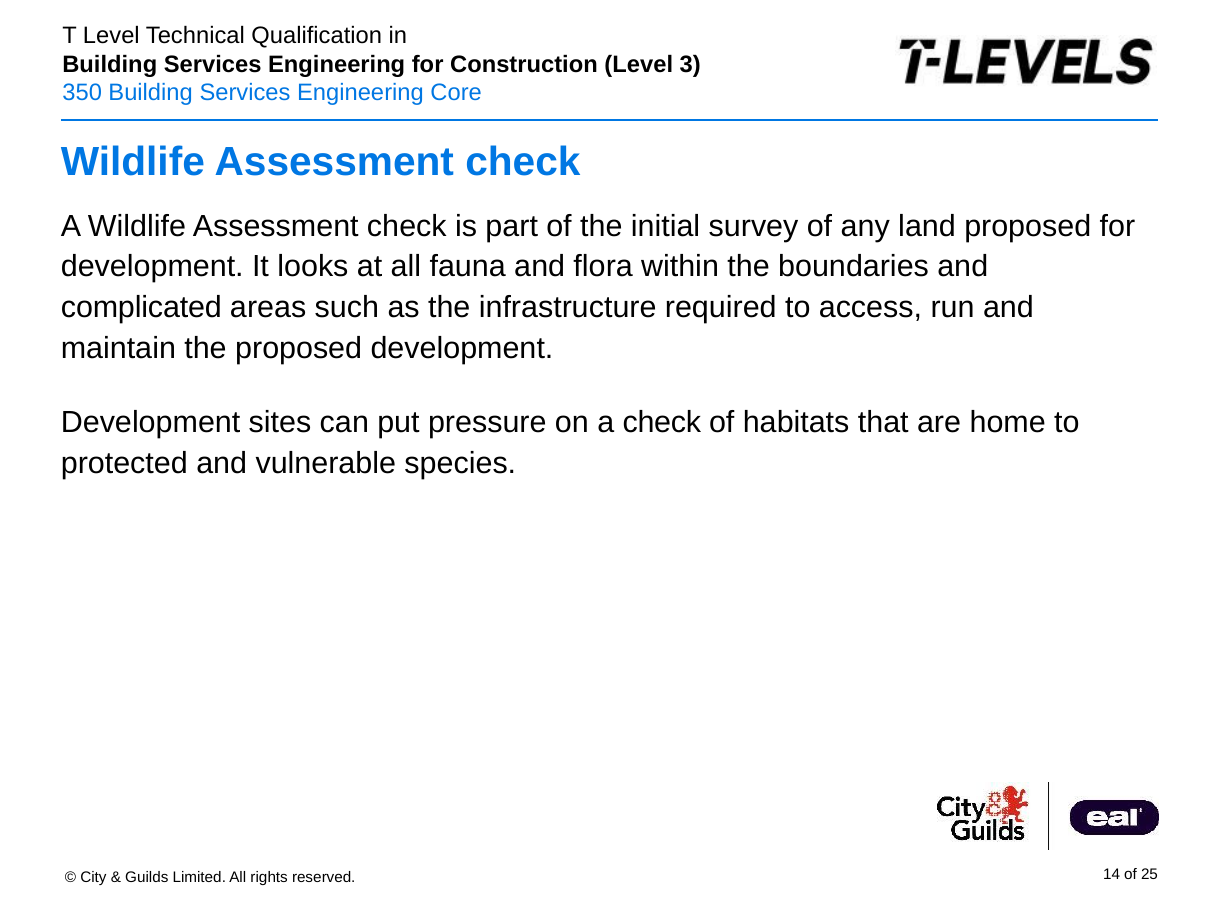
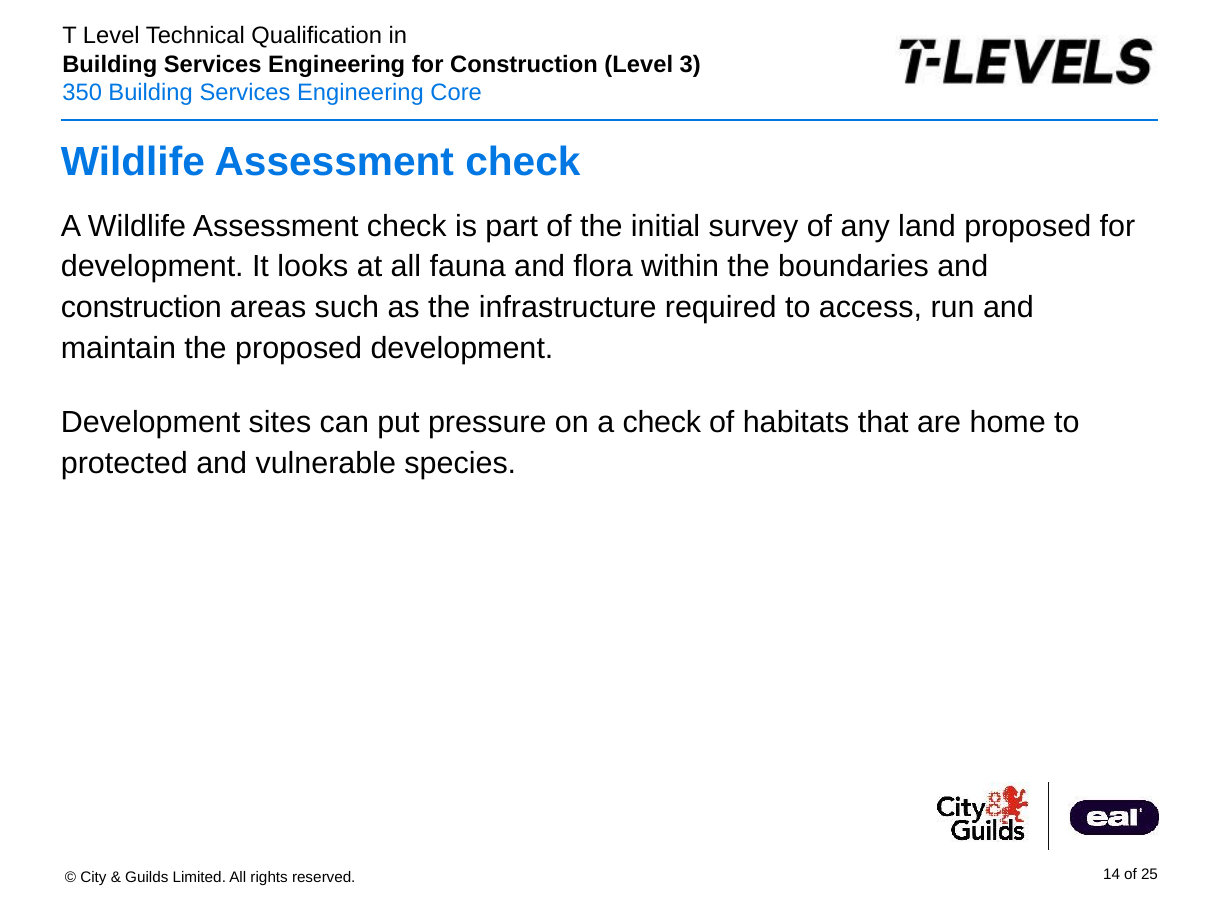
complicated: complicated -> construction (141, 307)
